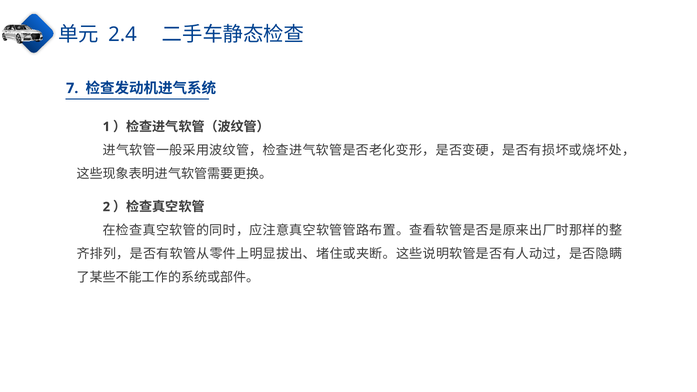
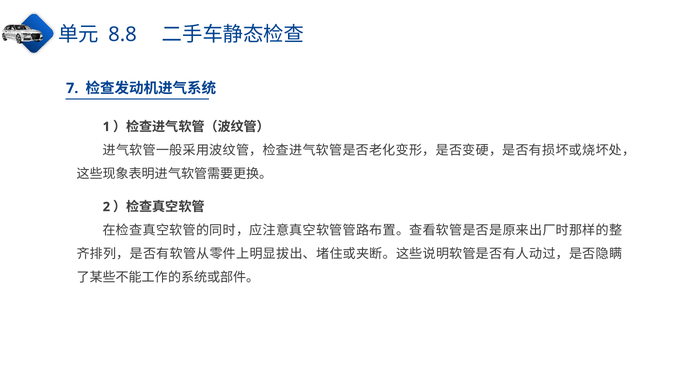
2.4: 2.4 -> 8.8 (123, 35)
